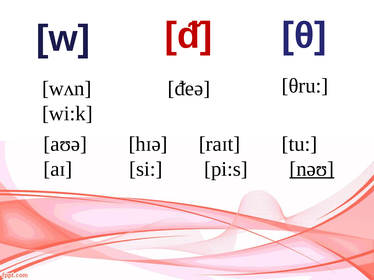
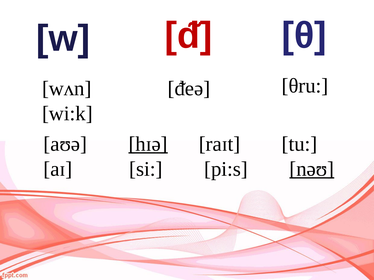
hɪǝ underline: none -> present (148, 144)
